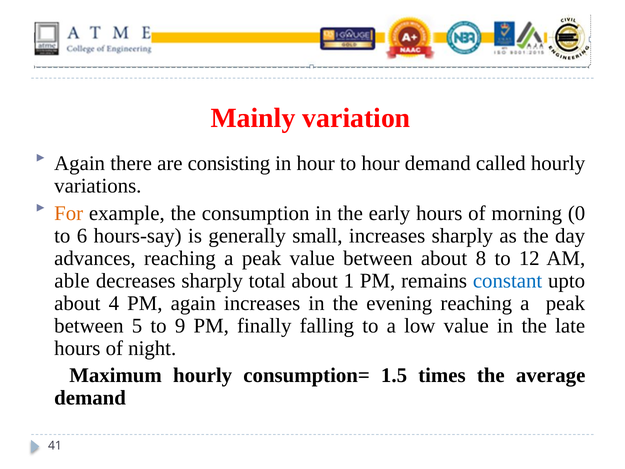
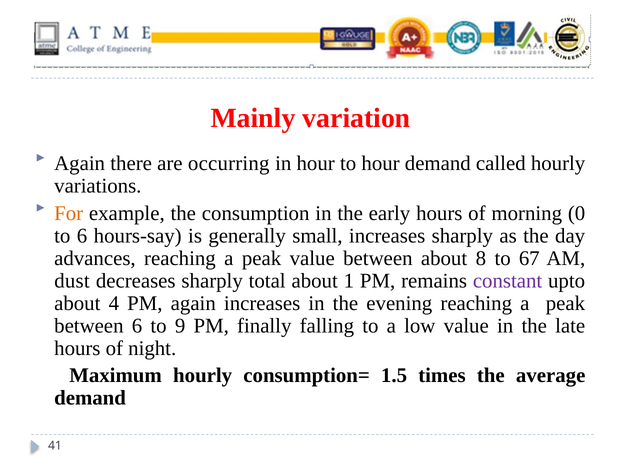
consisting: consisting -> occurring (229, 164)
12: 12 -> 67 (529, 258)
able: able -> dust (72, 281)
constant colour: blue -> purple (508, 281)
between 5: 5 -> 6 (137, 326)
